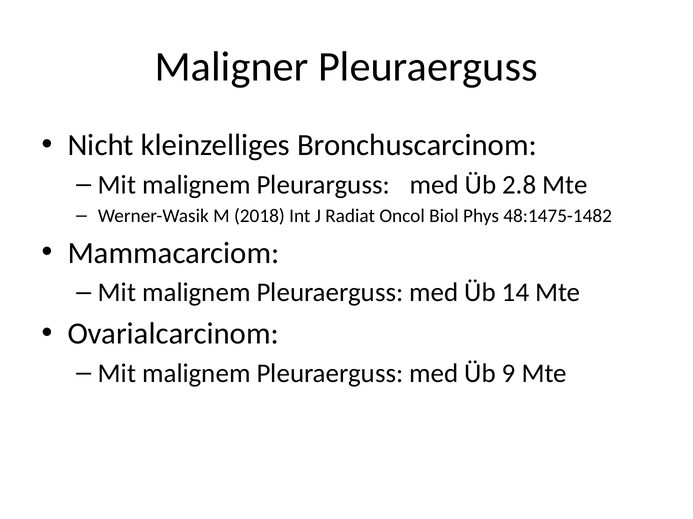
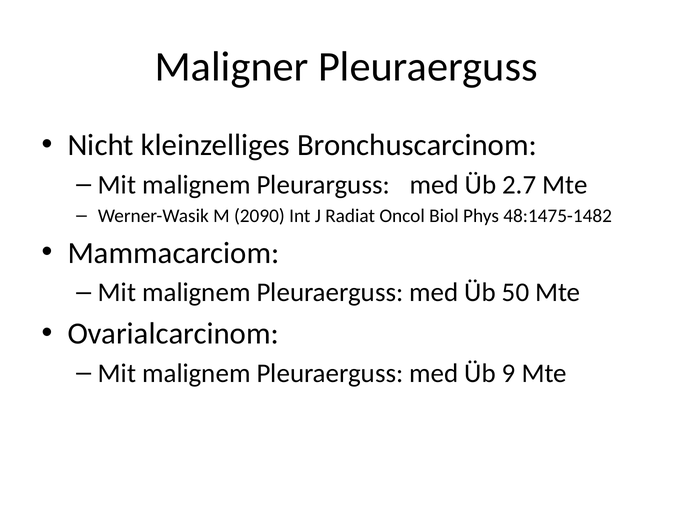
2.8: 2.8 -> 2.7 (519, 185)
2018: 2018 -> 2090 (259, 216)
14: 14 -> 50 (516, 293)
